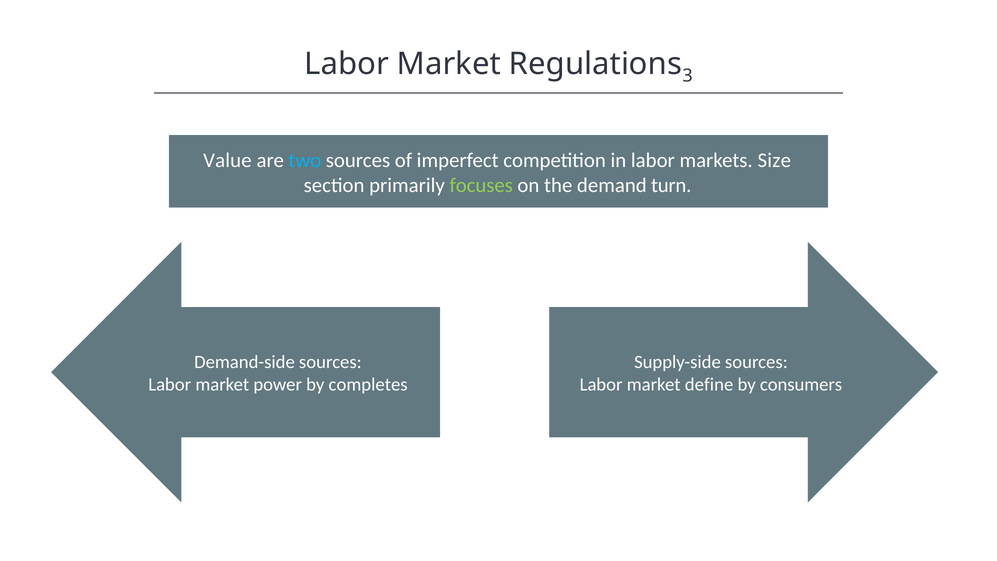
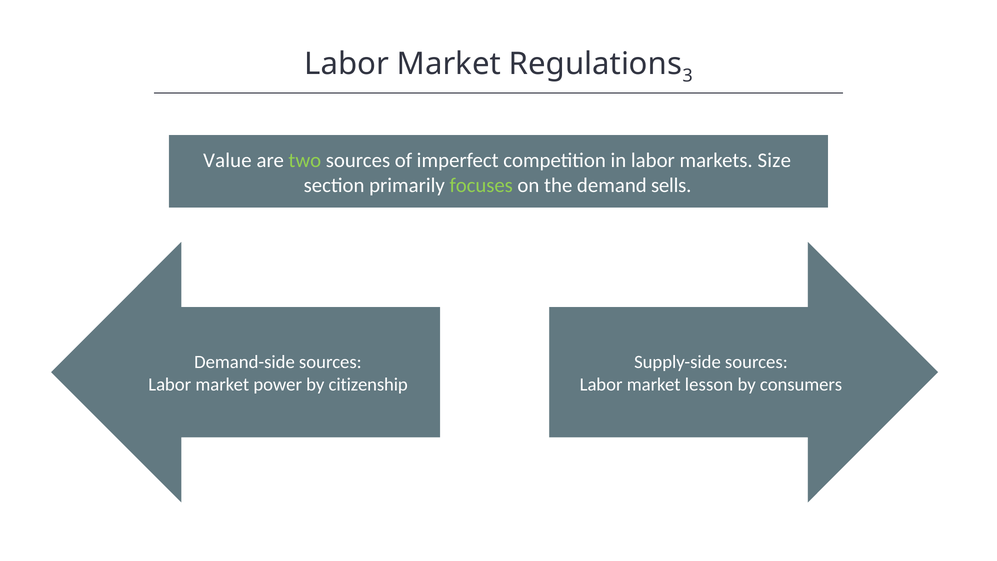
two colour: light blue -> light green (305, 160)
turn: turn -> sells (671, 185)
completes: completes -> citizenship (368, 385)
define: define -> lesson (709, 385)
